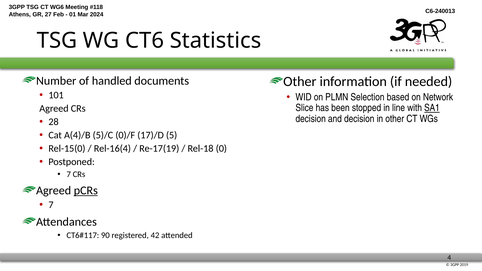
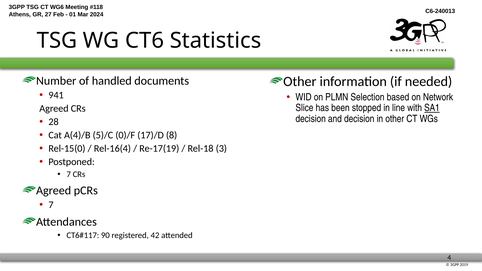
101: 101 -> 941 (56, 95)
5: 5 -> 8 (172, 135)
0: 0 -> 3 (221, 149)
pCRs underline: present -> none (86, 191)
